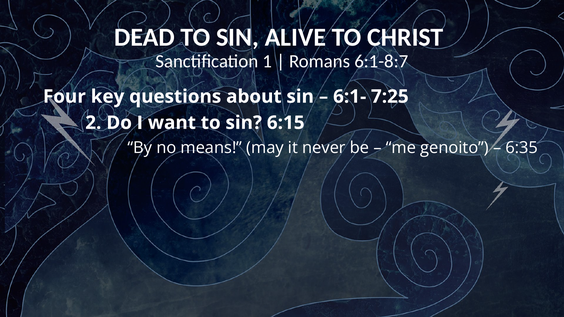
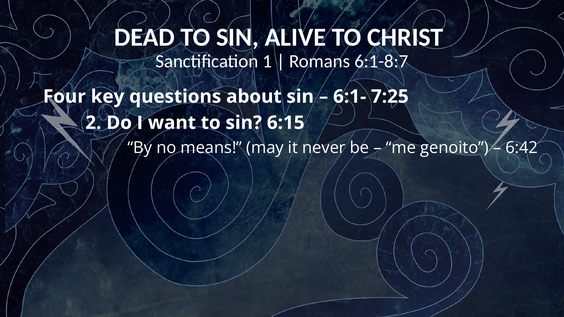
6:35: 6:35 -> 6:42 (522, 148)
